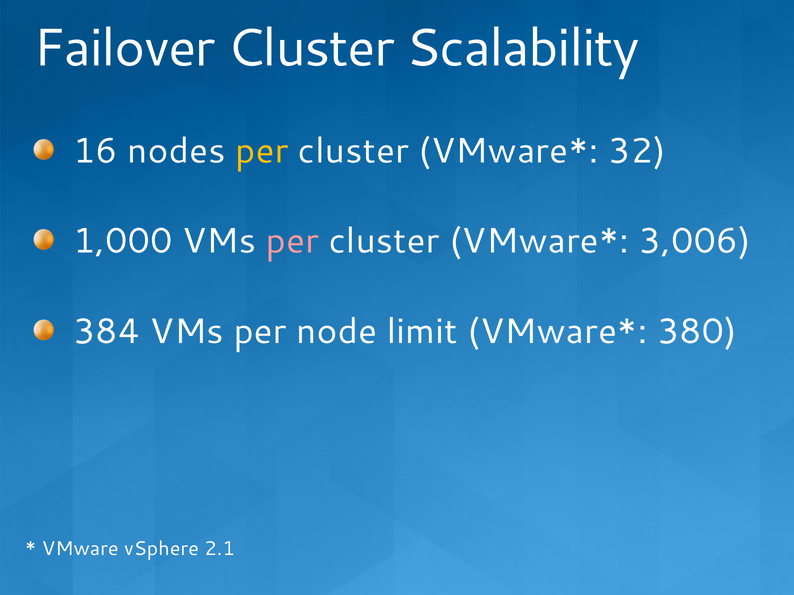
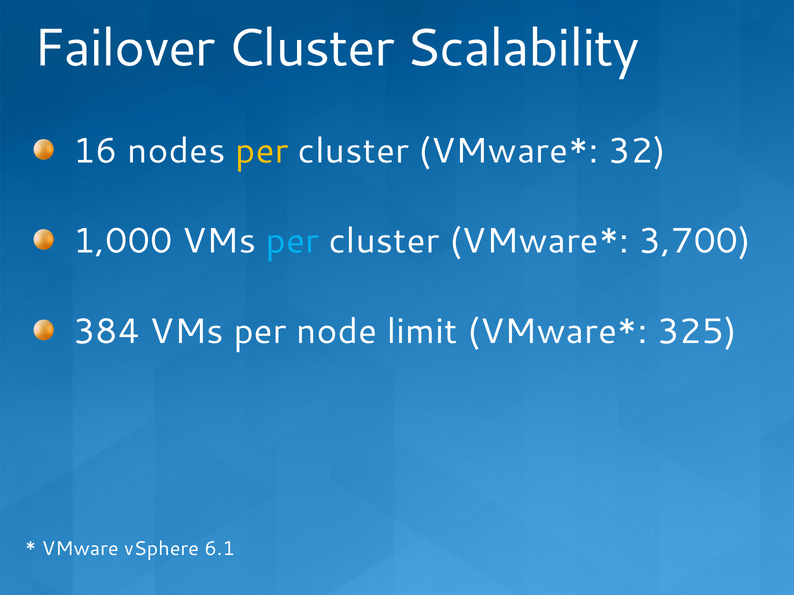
per colour: pink -> light blue (292, 242)
3,006: 3,006 -> 3,700 (695, 242)
380: 380 -> 325 (697, 332)
2.1: 2.1 -> 6.1 (220, 549)
